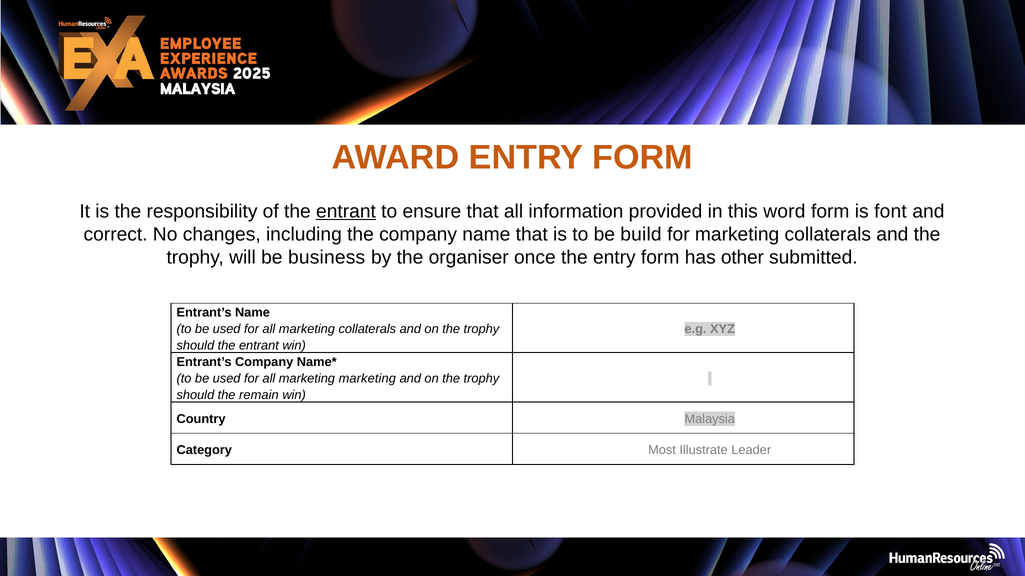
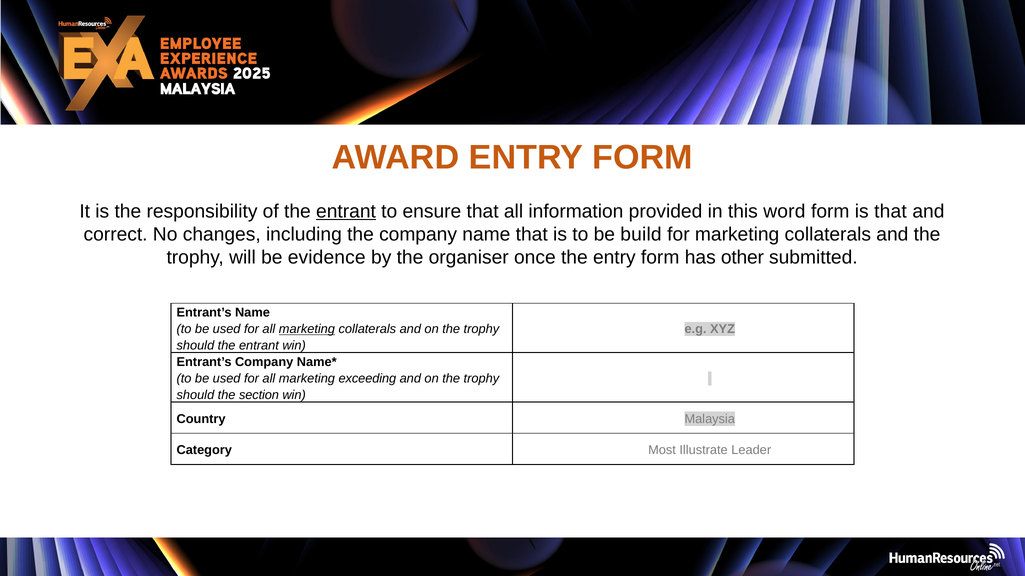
is font: font -> that (890, 211)
business: business -> evidence (327, 258)
marketing underline: none -> present (307, 330)
marketing marketing: marketing -> exceeding (367, 379)
remain: remain -> section (259, 396)
